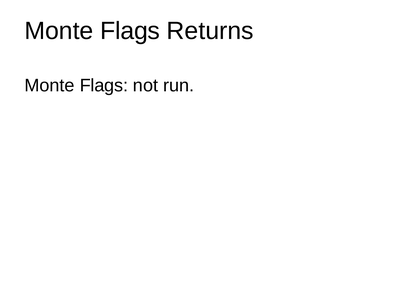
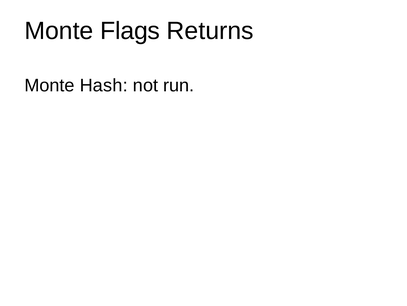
Flags: Flags -> Hash (104, 85)
